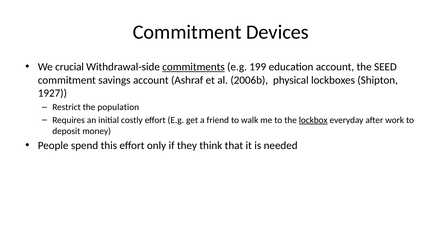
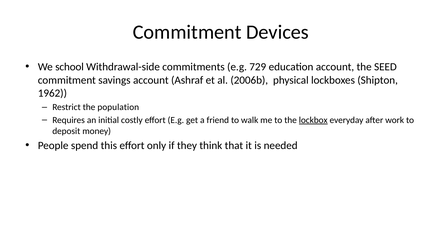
crucial: crucial -> school (70, 67)
commitments underline: present -> none (194, 67)
199: 199 -> 729 (258, 67)
1927: 1927 -> 1962 (52, 94)
